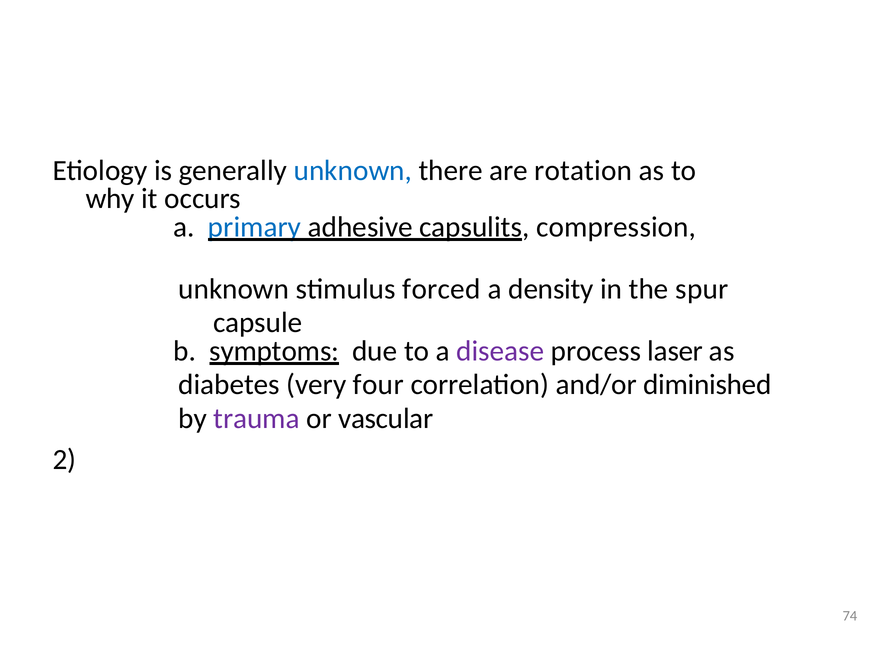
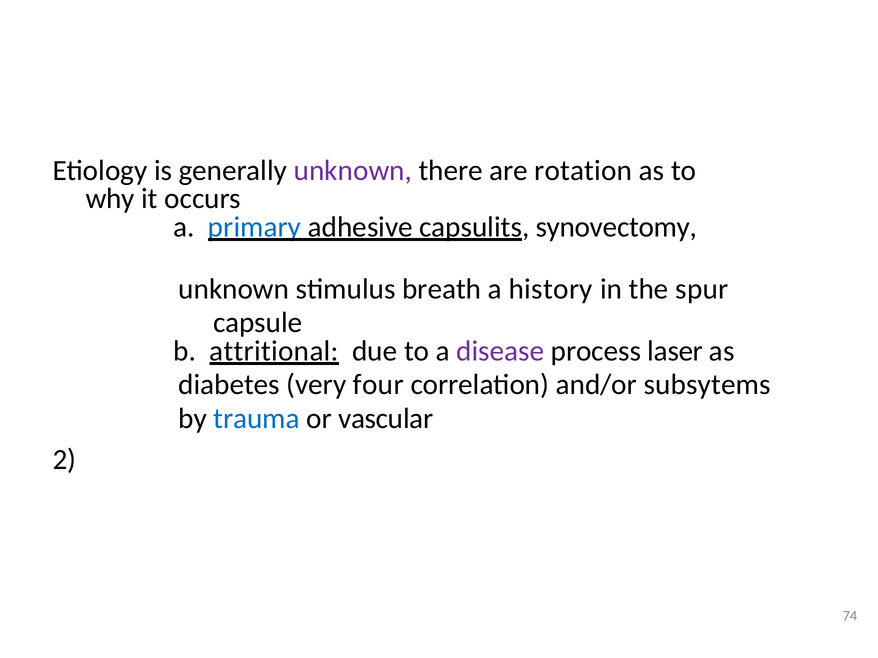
unknown colour: blue -> purple (353, 171)
compression: compression -> synovectomy (616, 227)
forced: forced -> breath (442, 289)
density: density -> history (551, 289)
symptoms: symptoms -> attritional (274, 351)
diminished: diminished -> subsytems (707, 385)
trauma colour: purple -> blue (257, 419)
